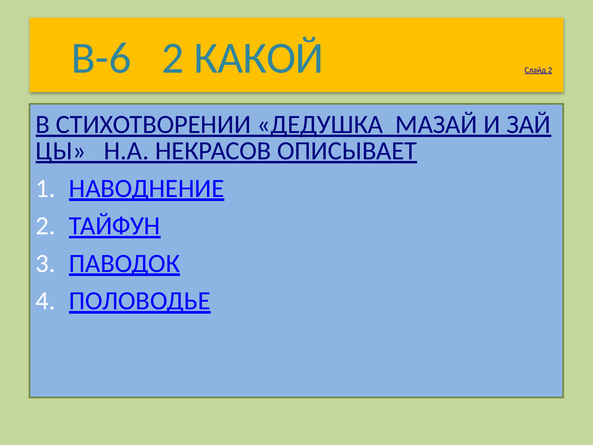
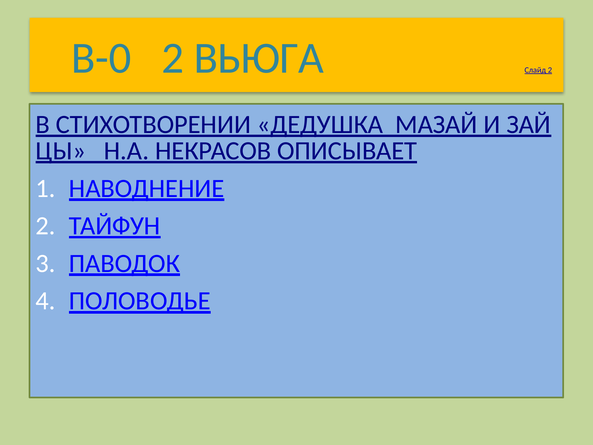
В-6: В-6 -> В-0 (101, 58)
КАКОЙ: КАКОЙ -> ВЬЮГА (259, 58)
